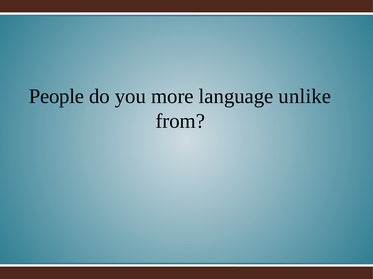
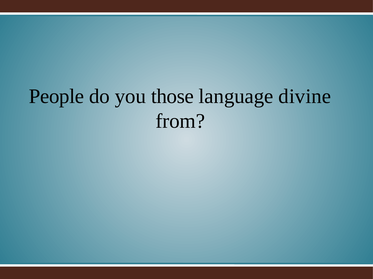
more: more -> those (172, 97)
unlike: unlike -> divine (305, 97)
